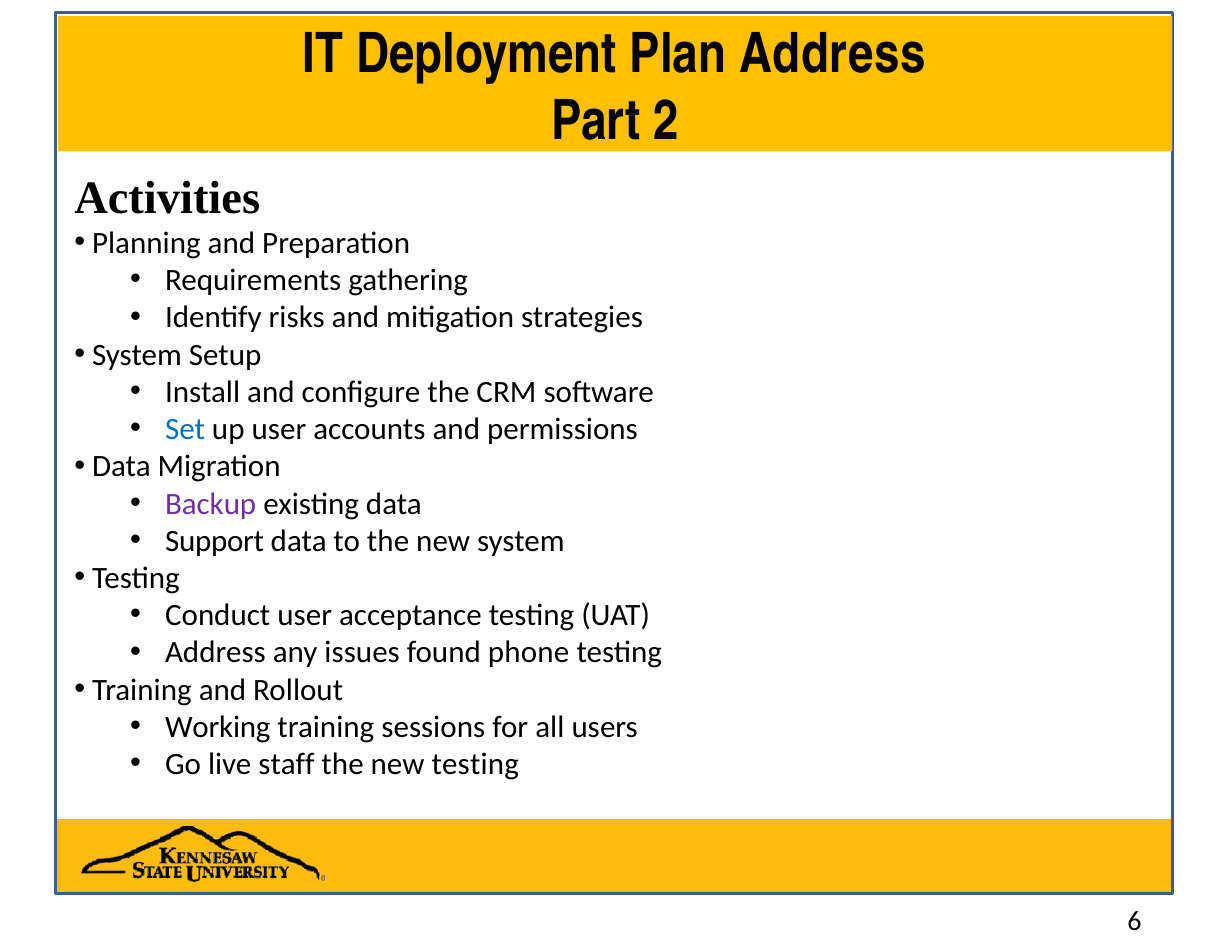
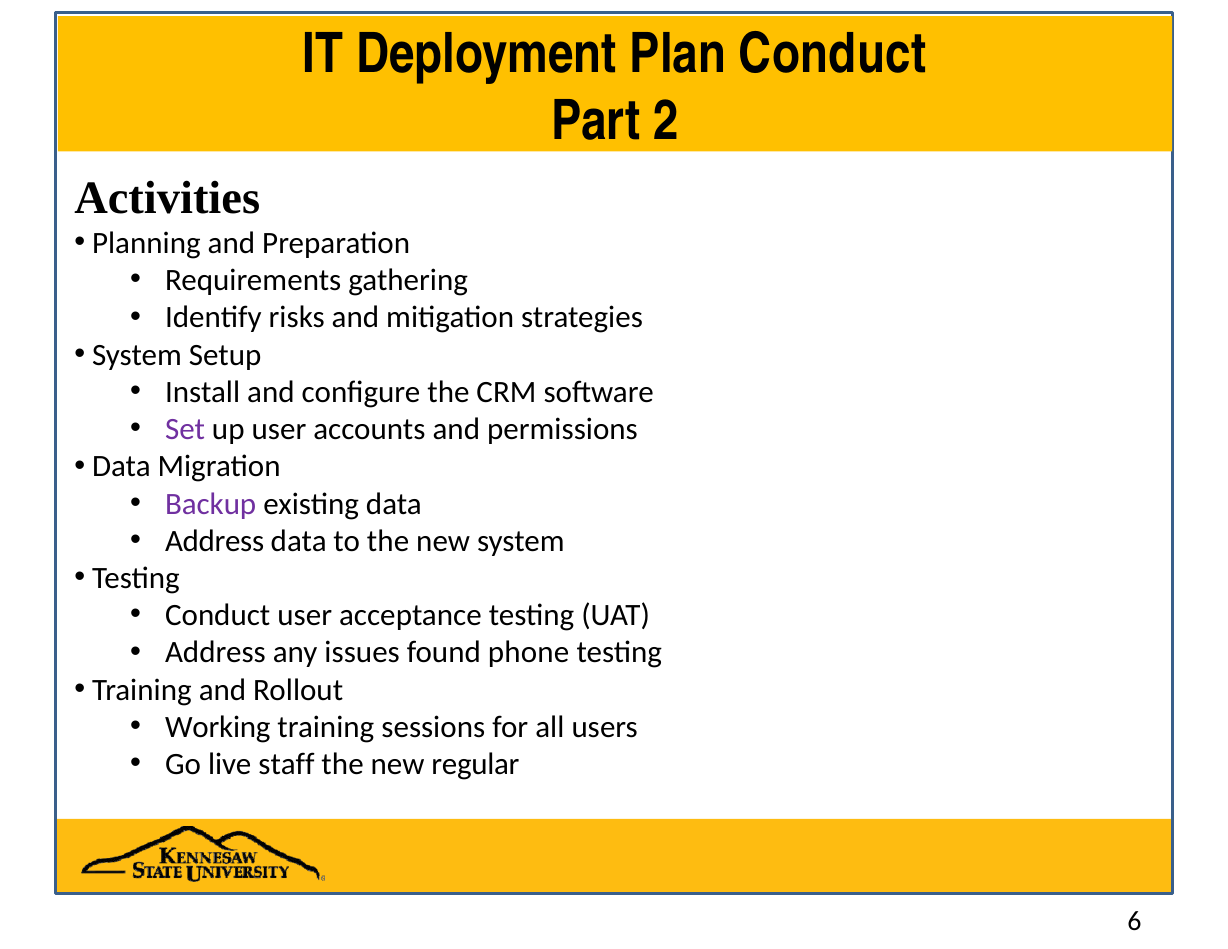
Plan Address: Address -> Conduct (833, 54)
Set colour: blue -> purple (185, 429)
Support: Support -> Address (215, 541)
new testing: testing -> regular (475, 764)
